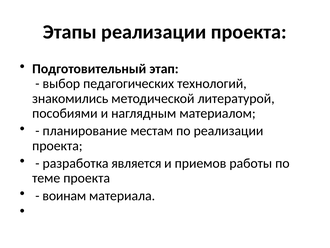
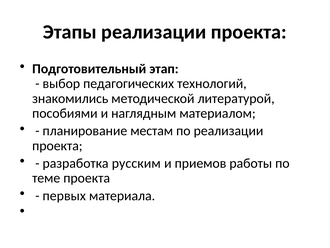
является: является -> русским (136, 163)
воинам: воинам -> первых (64, 195)
